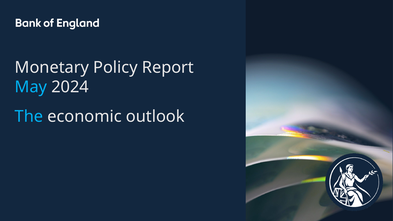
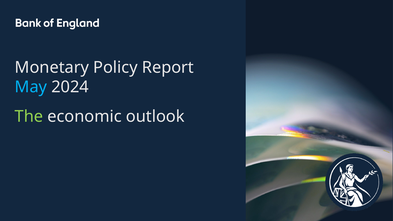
The colour: light blue -> light green (29, 117)
